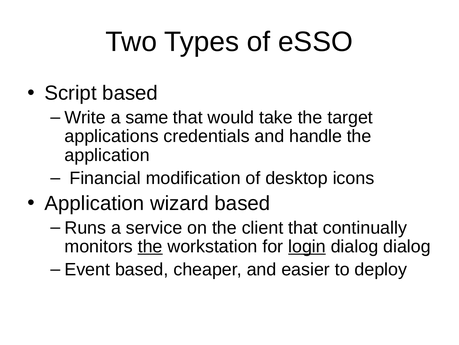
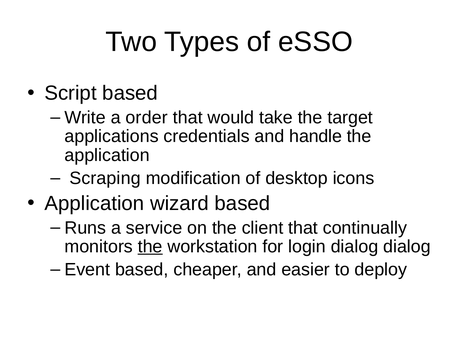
same: same -> order (147, 117)
Financial: Financial -> Scraping (105, 178)
login underline: present -> none (307, 246)
